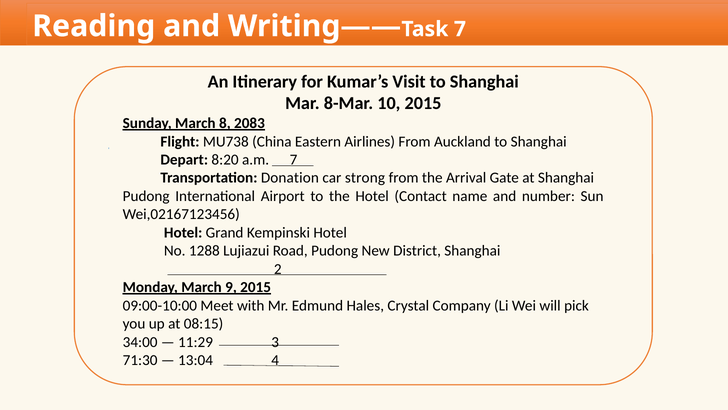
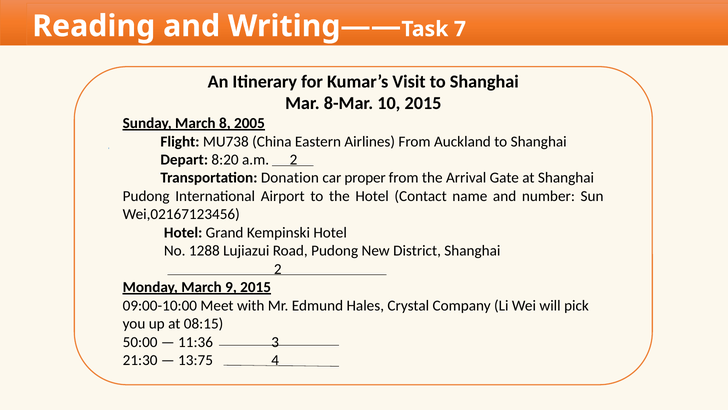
2083: 2083 -> 2005 (249, 123)
a.m 7: 7 -> 2 (294, 160)
strong: strong -> proper (365, 178)
34:00: 34:00 -> 50:00 (140, 342)
11:29: 11:29 -> 11:36 (196, 342)
71:30: 71:30 -> 21:30 (140, 360)
13:04: 13:04 -> 13:75 (196, 360)
